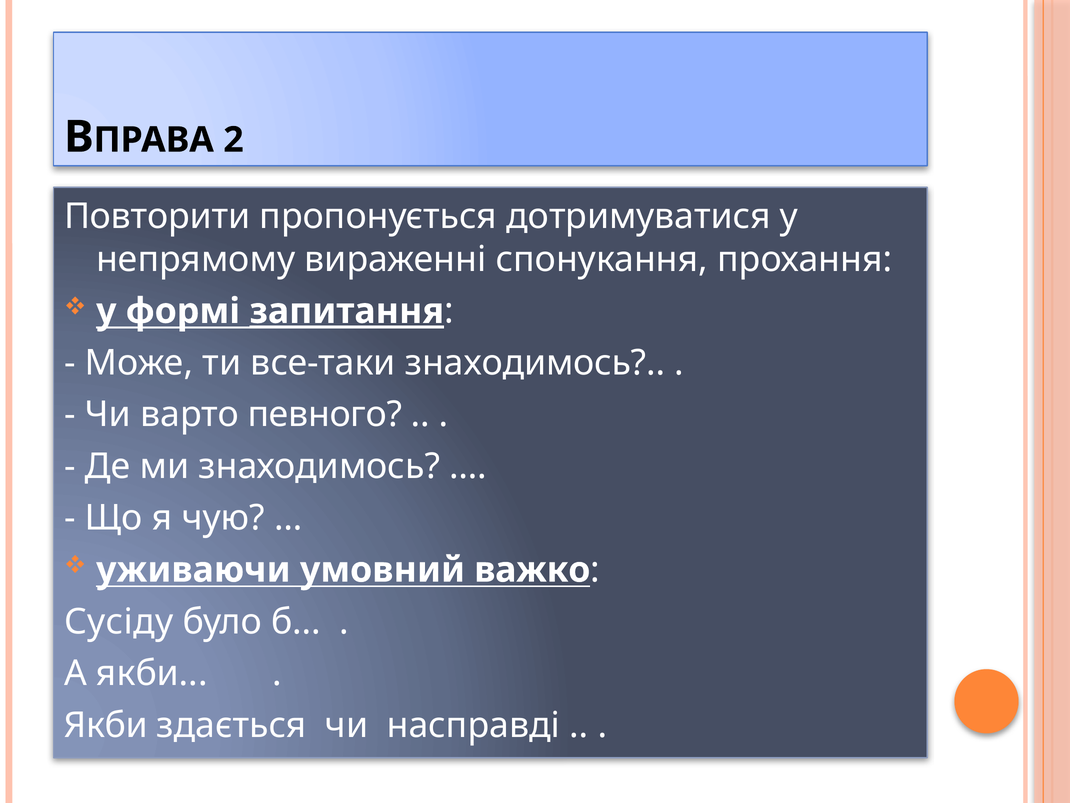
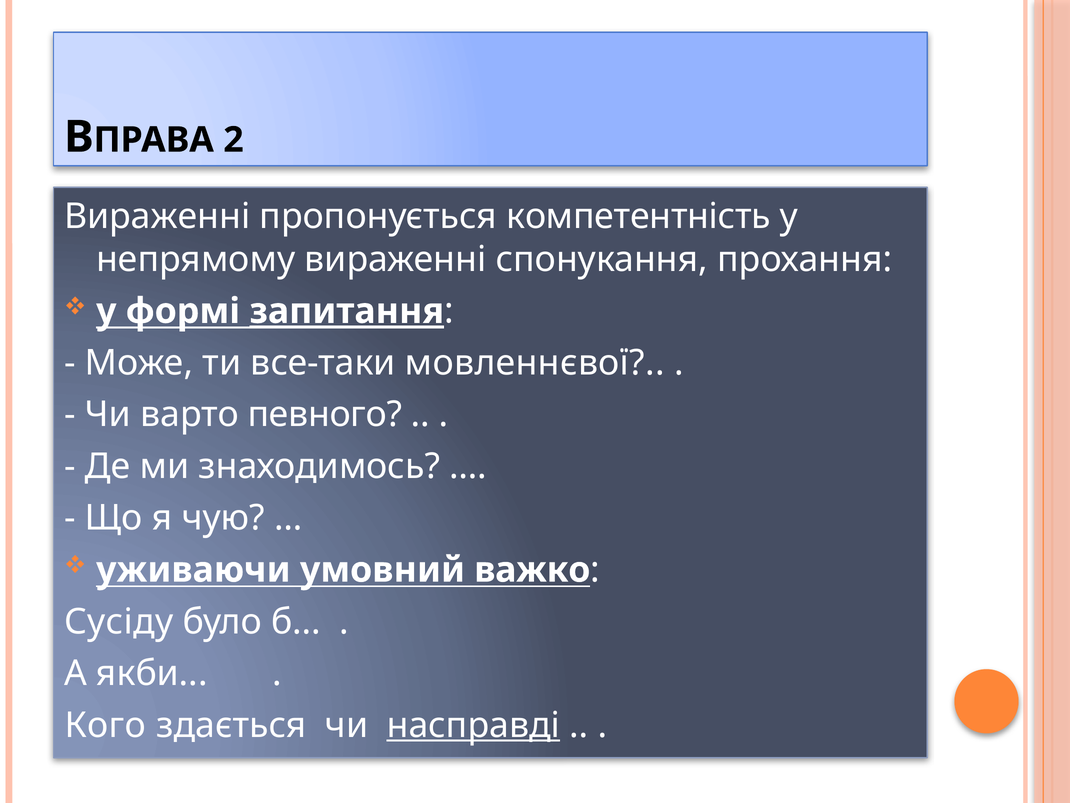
Повторити: Повторити -> Вираженні (157, 216)
дотримуватися: дотримуватися -> компетентність (639, 216)
все-таки знаходимось: знаходимось -> мовленнєвої (535, 363)
Якби: Якби -> Кого (105, 725)
насправді underline: none -> present (473, 725)
